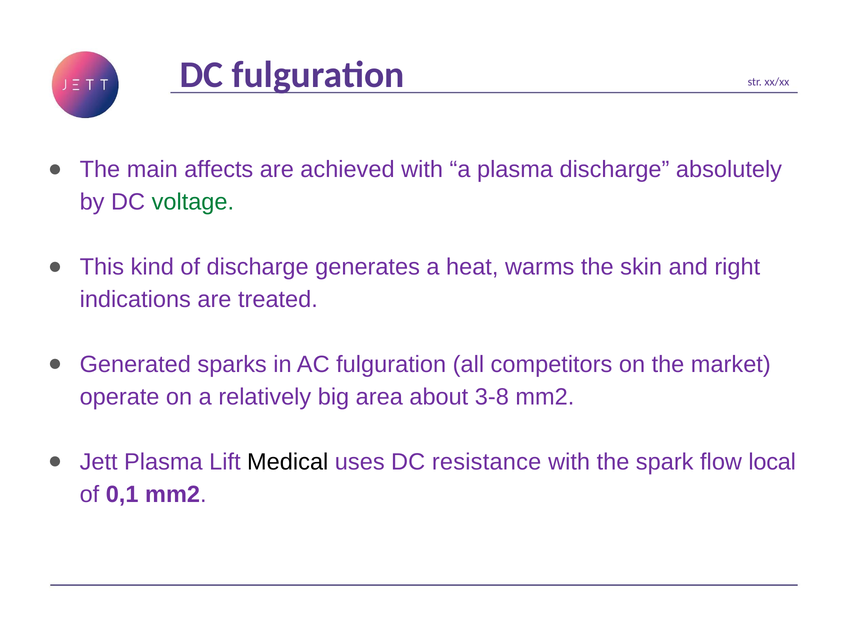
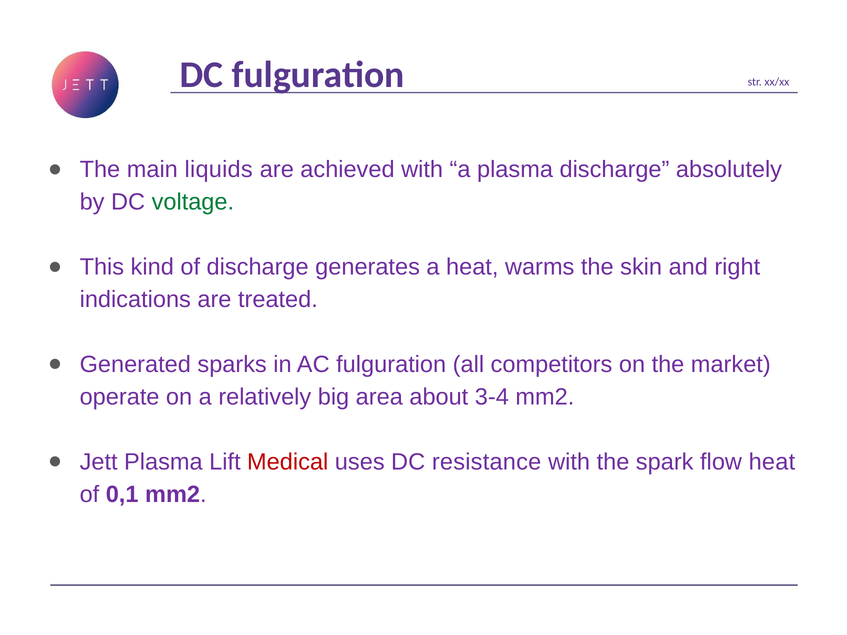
affects: affects -> liquids (219, 170)
3-8: 3-8 -> 3-4 (492, 397)
Medical colour: black -> red (288, 462)
flow local: local -> heat (772, 462)
